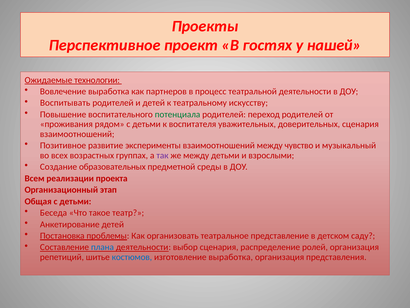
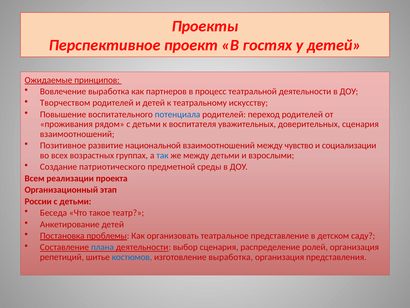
у нашей: нашей -> детей (334, 45)
технологии: технологии -> принципов (97, 80)
Воспитывать: Воспитывать -> Творчеством (65, 103)
потенциала colour: green -> blue (178, 114)
эксперименты: эксперименты -> национальной (153, 145)
музыкальный: музыкальный -> социализации (349, 145)
так colour: purple -> blue (162, 155)
образовательных: образовательных -> патриотического (112, 167)
Общая: Общая -> России (38, 201)
